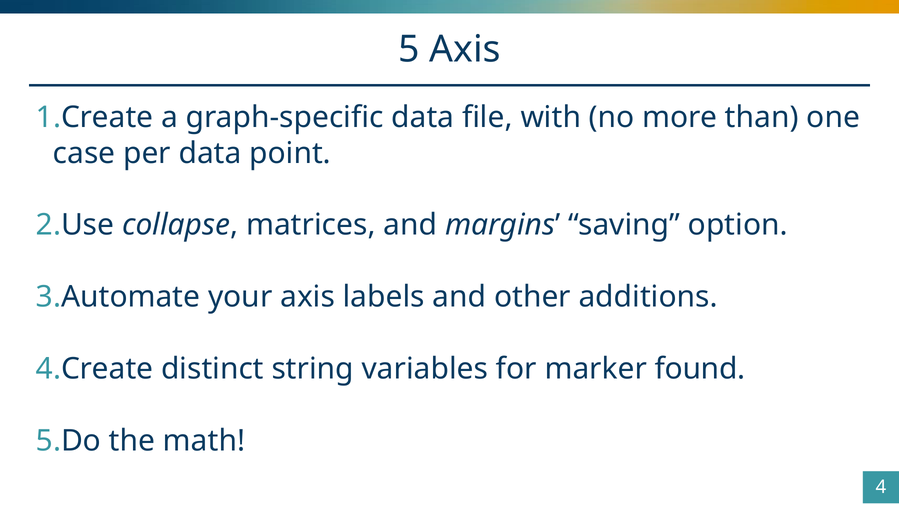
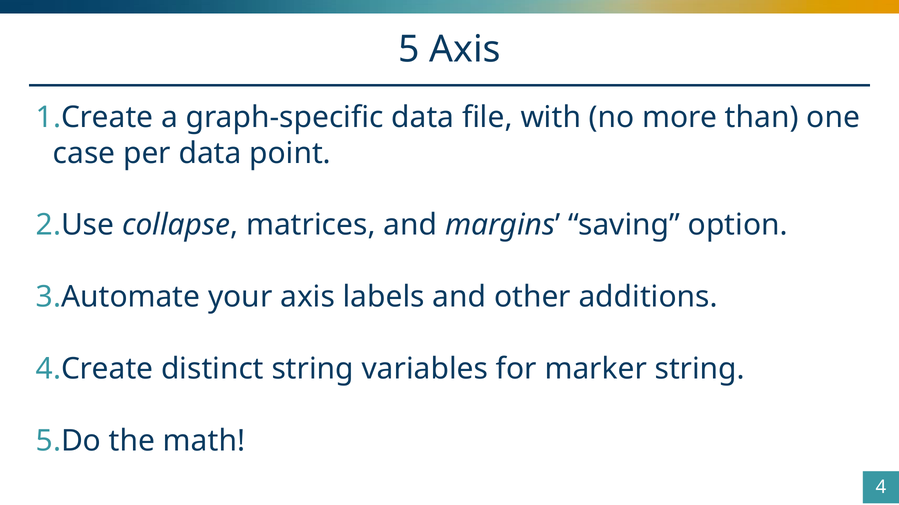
marker found: found -> string (700, 369)
